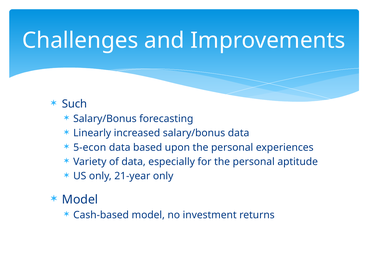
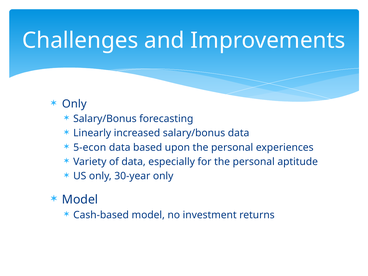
Such: Such -> Only (74, 104)
21-year: 21-year -> 30-year (132, 176)
